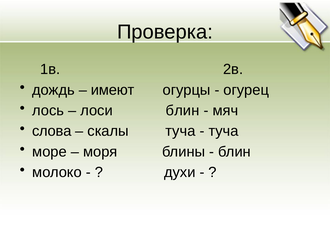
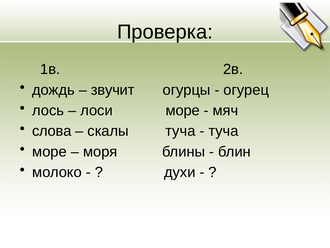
имеют: имеют -> звучит (113, 90)
лоси блин: блин -> море (183, 110)
